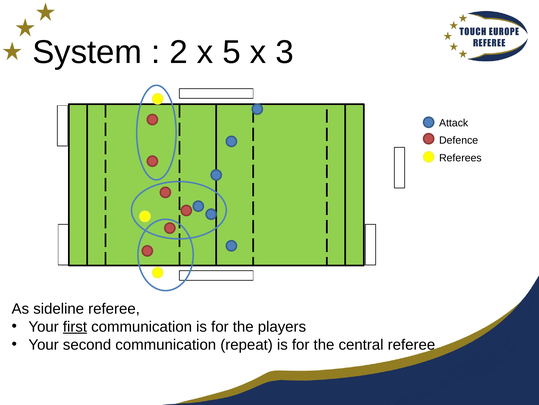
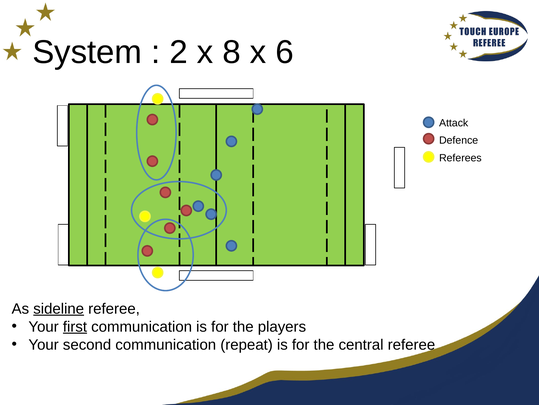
5: 5 -> 8 (232, 52)
3: 3 -> 6 (285, 52)
sideline underline: none -> present (59, 308)
